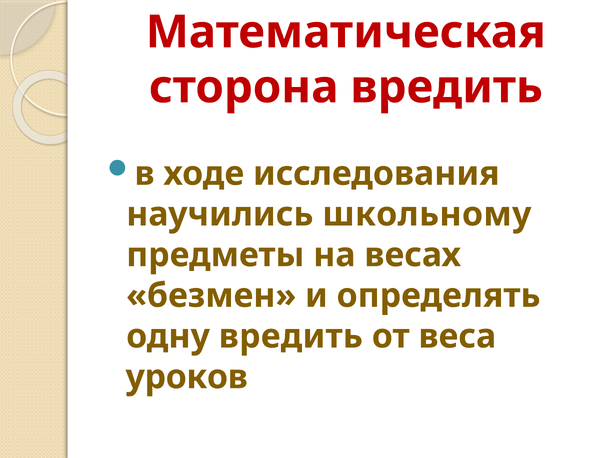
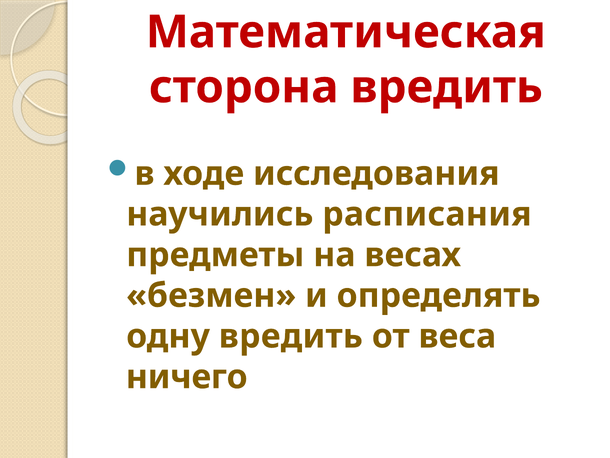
школьному: школьному -> расписания (427, 214)
уроков: уроков -> ничего (187, 377)
